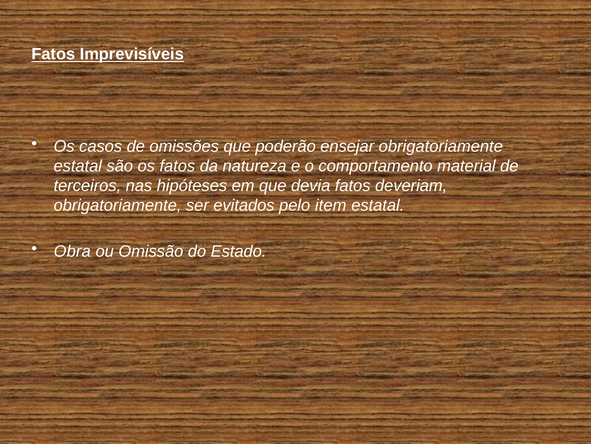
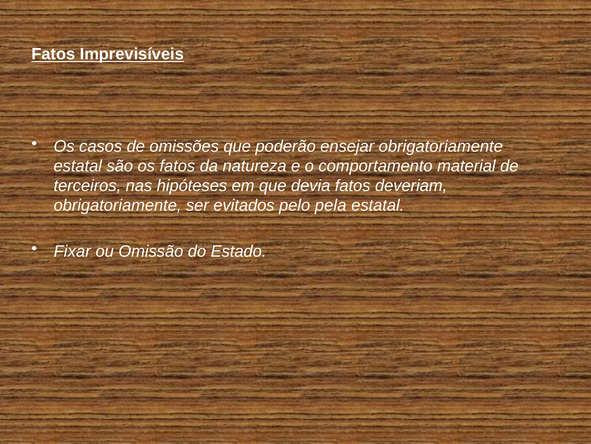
item: item -> pela (331, 205)
Obra: Obra -> Fixar (72, 251)
